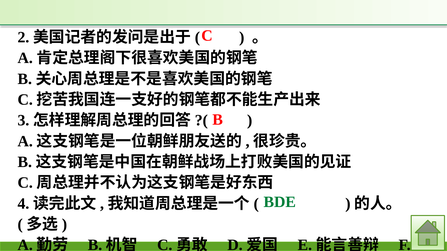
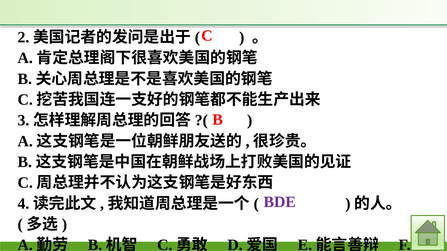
BDE colour: green -> purple (280, 202)
